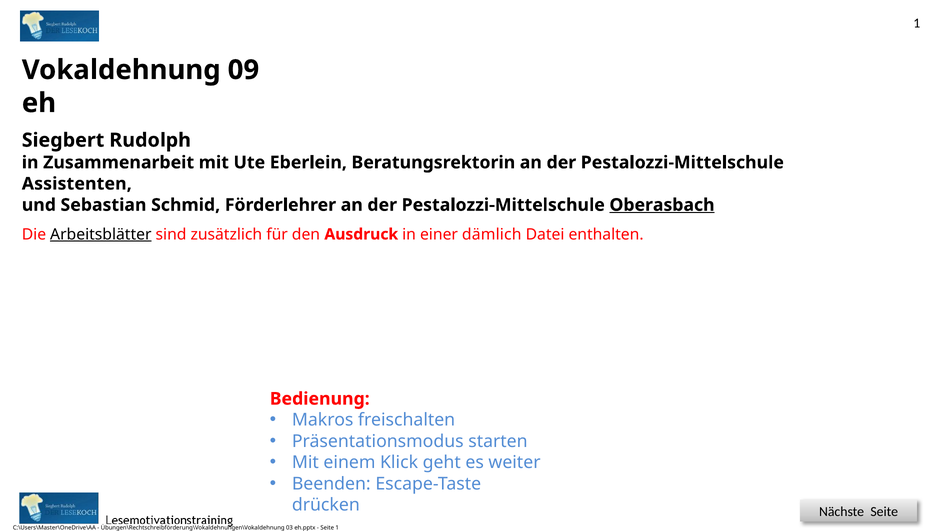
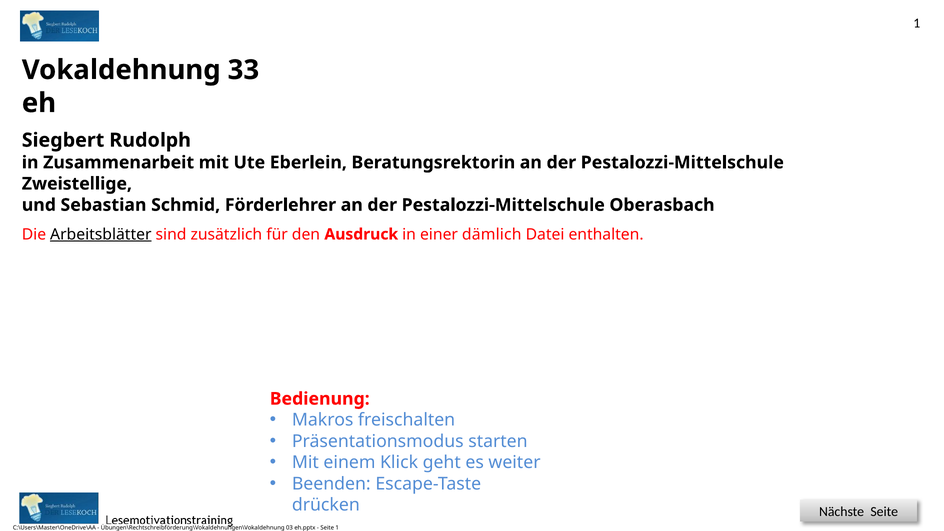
09: 09 -> 33 (243, 70)
Assistenten: Assistenten -> Zweistellige (77, 184)
Oberasbach underline: present -> none (662, 205)
